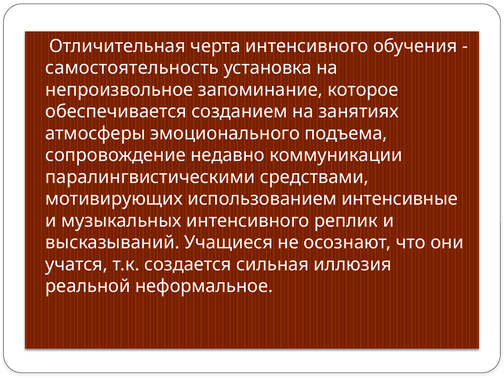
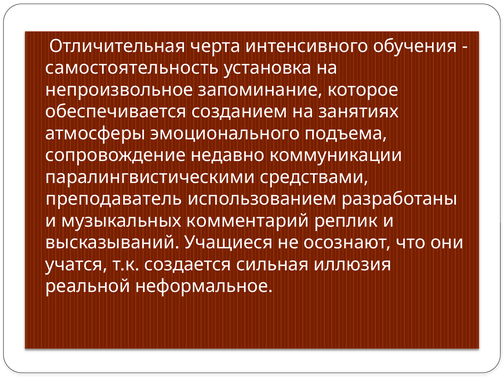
мотивирующих: мотивирующих -> преподаватель (114, 199)
интенсивные: интенсивные -> разработаны (400, 199)
музыкальных интенсивного: интенсивного -> комментарий (248, 221)
